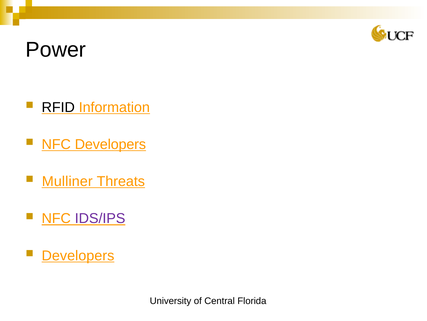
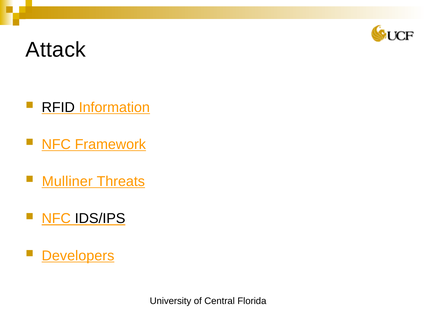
Power: Power -> Attack (56, 50)
NFC Developers: Developers -> Framework (110, 144)
IDS/IPS colour: purple -> black (100, 218)
